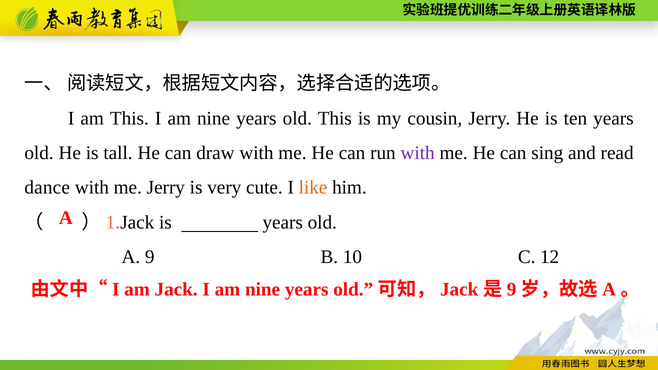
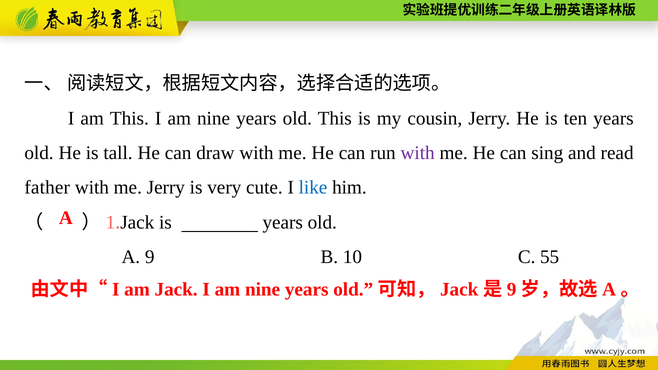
dance: dance -> father (47, 187)
like colour: orange -> blue (313, 187)
12: 12 -> 55 (550, 257)
